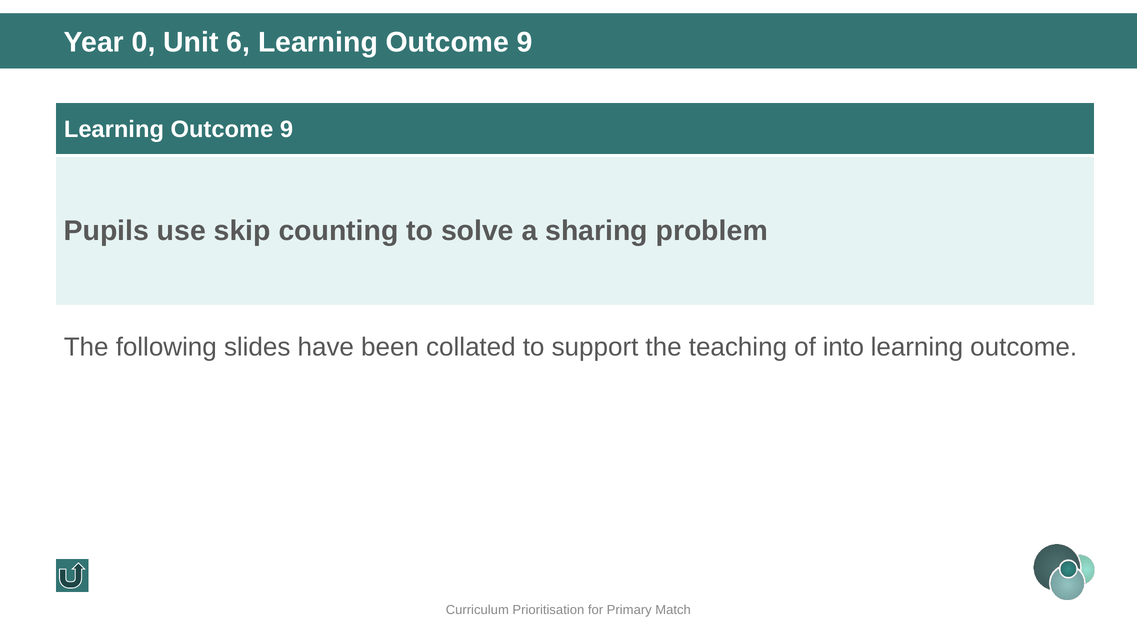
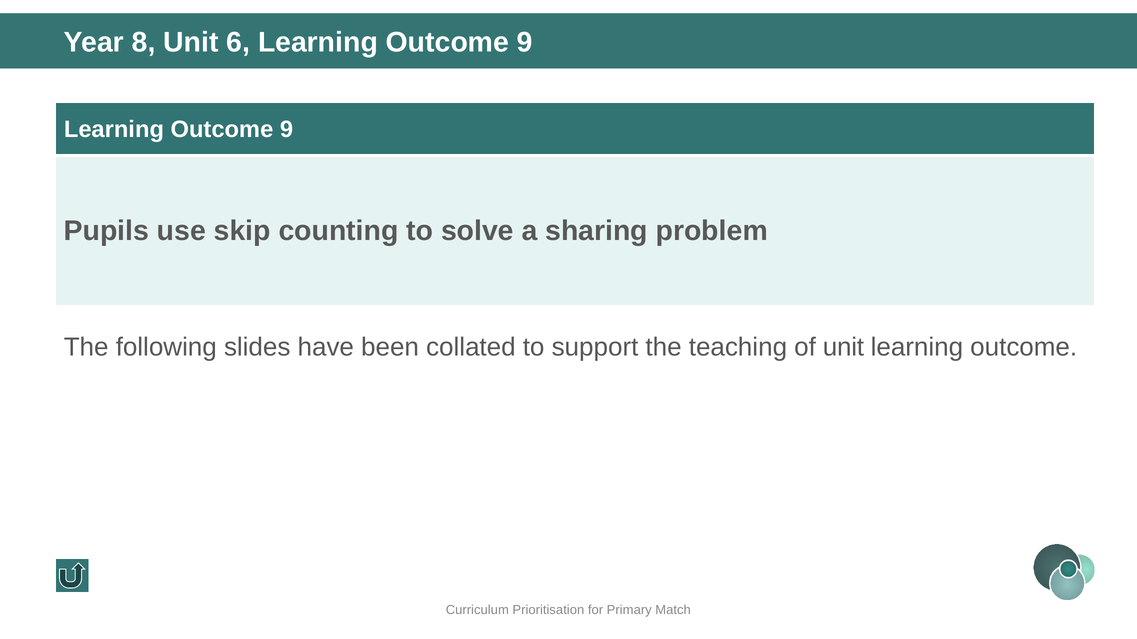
0: 0 -> 8 (144, 42)
of into: into -> unit (843, 348)
